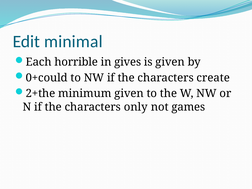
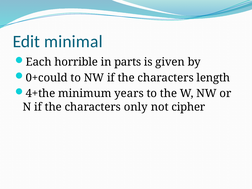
gives: gives -> parts (128, 62)
create: create -> length (213, 78)
2+the: 2+the -> 4+the (40, 93)
minimum given: given -> years (129, 93)
games: games -> cipher (188, 107)
